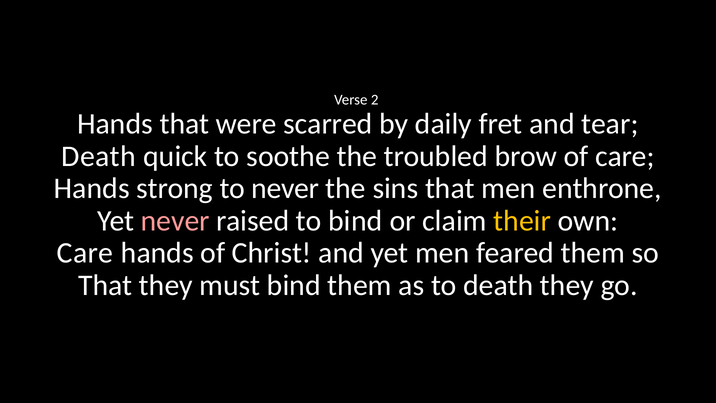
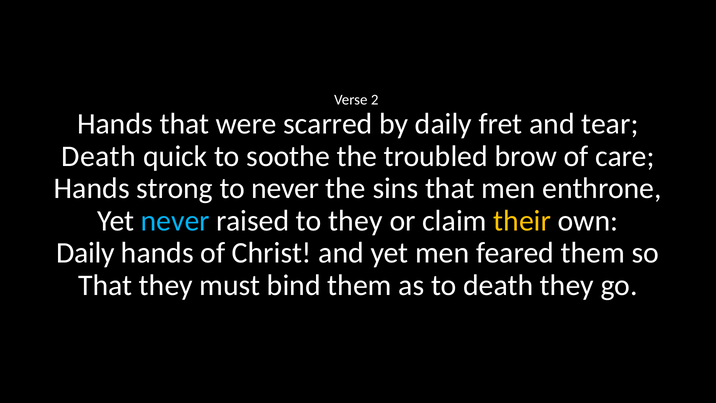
never colour: pink -> light blue (175, 221)
to bind: bind -> they (355, 221)
Care: Care -> Daily (85, 253)
